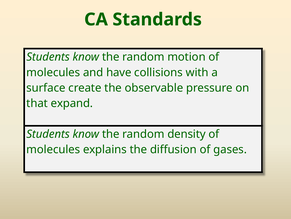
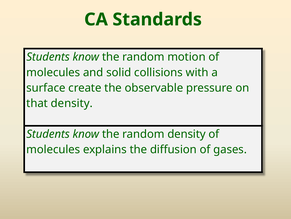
have: have -> solid (119, 72)
that expand: expand -> density (72, 103)
